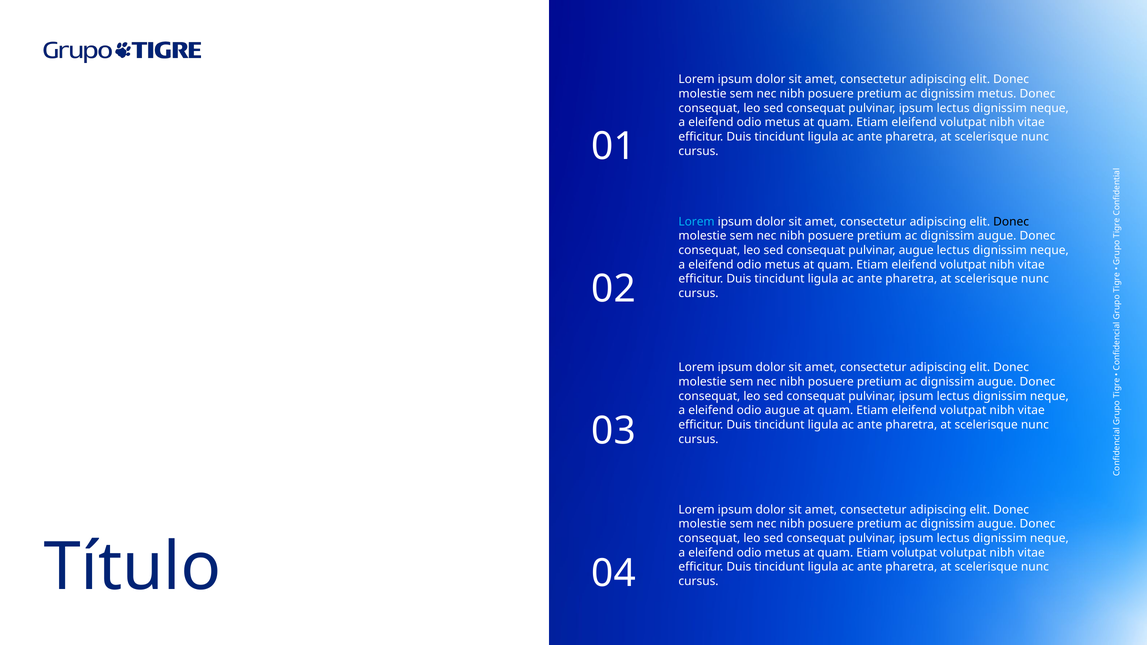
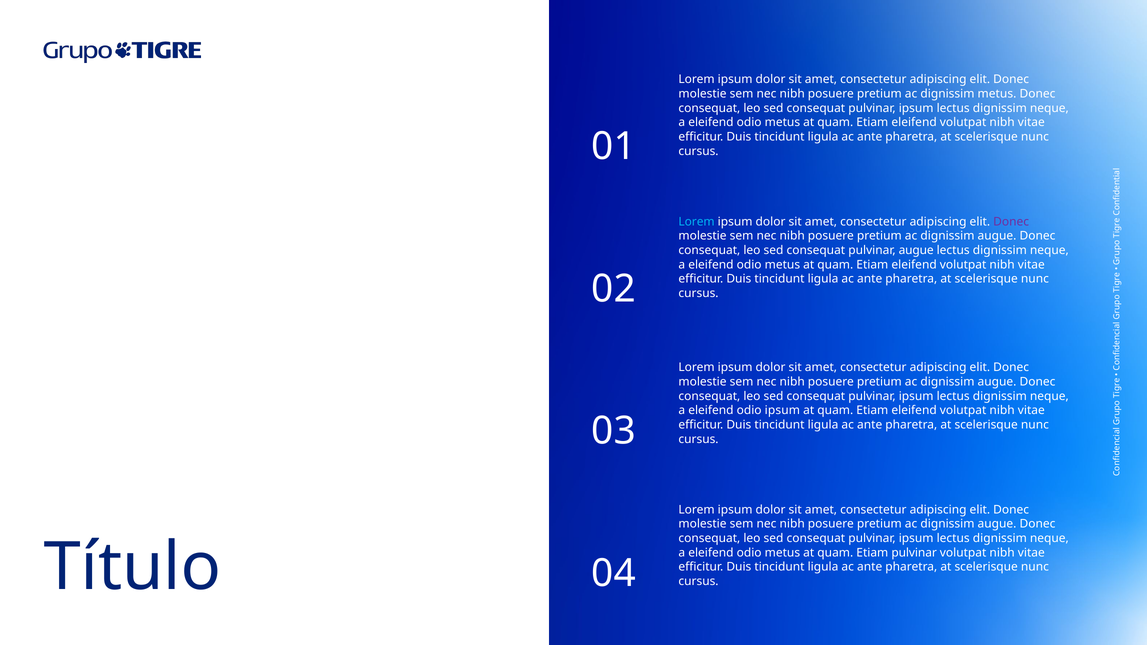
Donec colour: black -> purple (1011, 222)
odio augue: augue -> ipsum (782, 411)
Etiam volutpat: volutpat -> pulvinar (914, 553)
